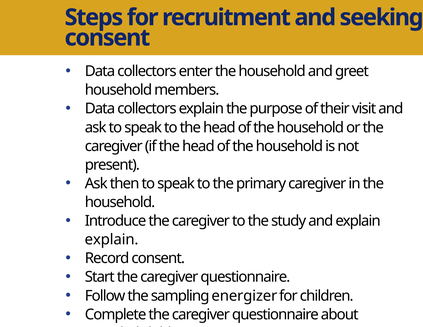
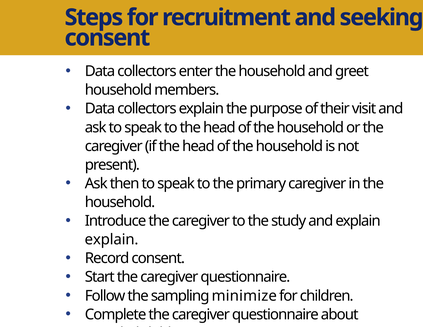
energizer: energizer -> minimize (244, 296)
